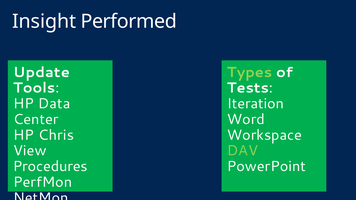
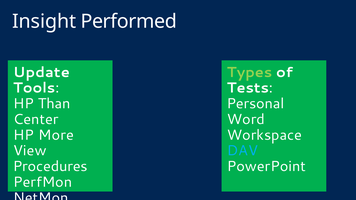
Data: Data -> Than (54, 104)
Iteration: Iteration -> Personal (255, 104)
Chris: Chris -> More (56, 135)
DAV colour: light green -> light blue (242, 151)
